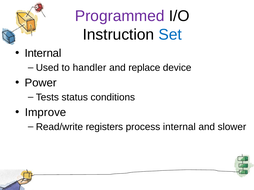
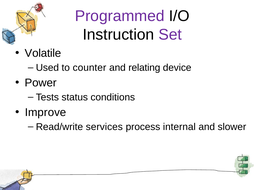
Set colour: blue -> purple (170, 35)
Internal: Internal -> Volatile (43, 53)
handler: handler -> counter (89, 68)
replace: replace -> relating (144, 68)
registers: registers -> services (104, 127)
